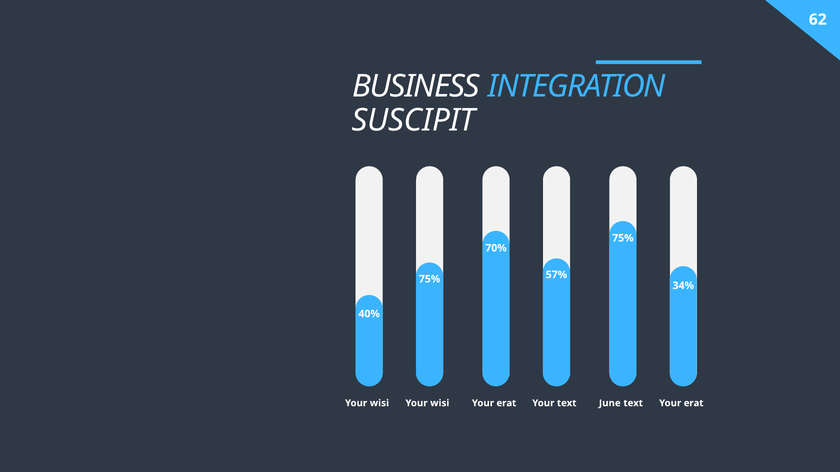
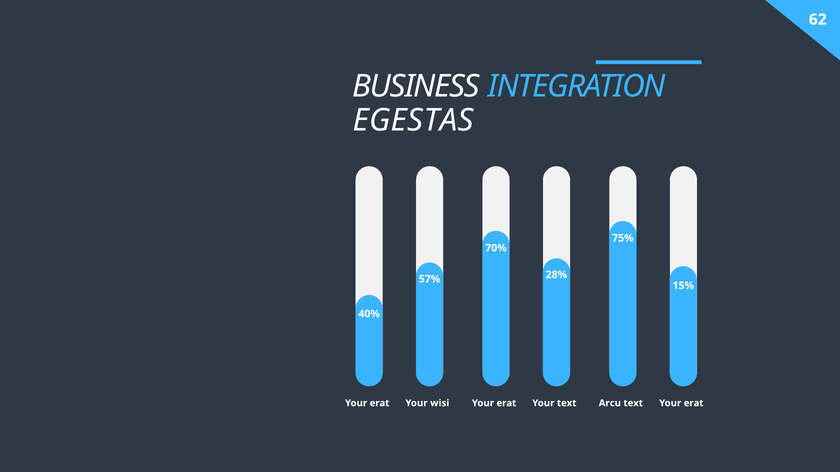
SUSCIPIT: SUSCIPIT -> EGESTAS (413, 120)
57%: 57% -> 28% (556, 275)
75%: 75% -> 57% (430, 279)
34%: 34% -> 15% (683, 286)
wisi: wisi -> erat (380, 403)
June: June -> Arcu (610, 403)
